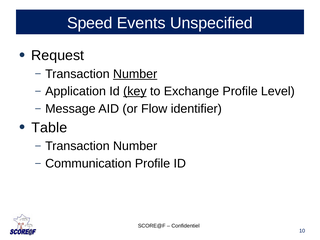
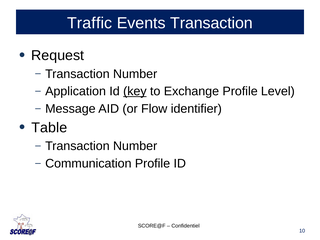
Speed: Speed -> Traffic (90, 23)
Events Unspecified: Unspecified -> Transaction (211, 23)
Number underline: present -> none (135, 74)
